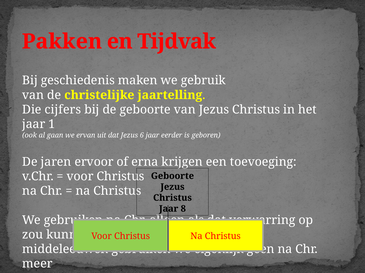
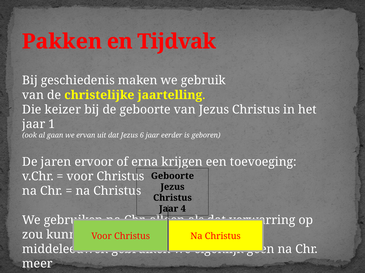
cijfers: cijfers -> keizer (63, 110)
8: 8 -> 4 (183, 209)
